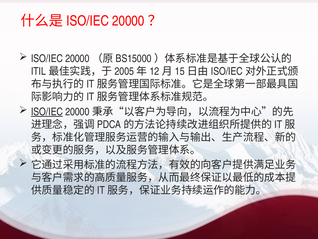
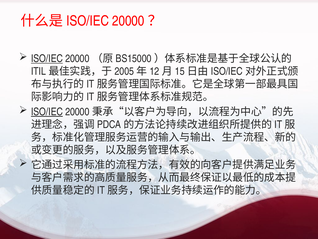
ISO/IEC underline: none -> present (47, 59)
